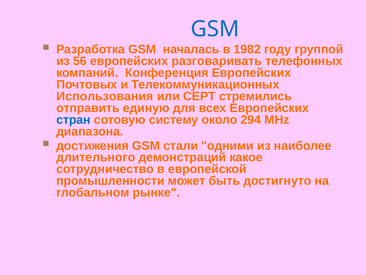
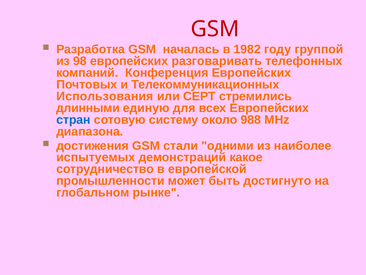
GSM colour: blue -> red (215, 29)
56: 56 -> 98 (80, 61)
отправить: отправить -> длинными (88, 108)
294: 294 -> 988 (251, 120)
длительного: длительного -> испытуемых (96, 157)
